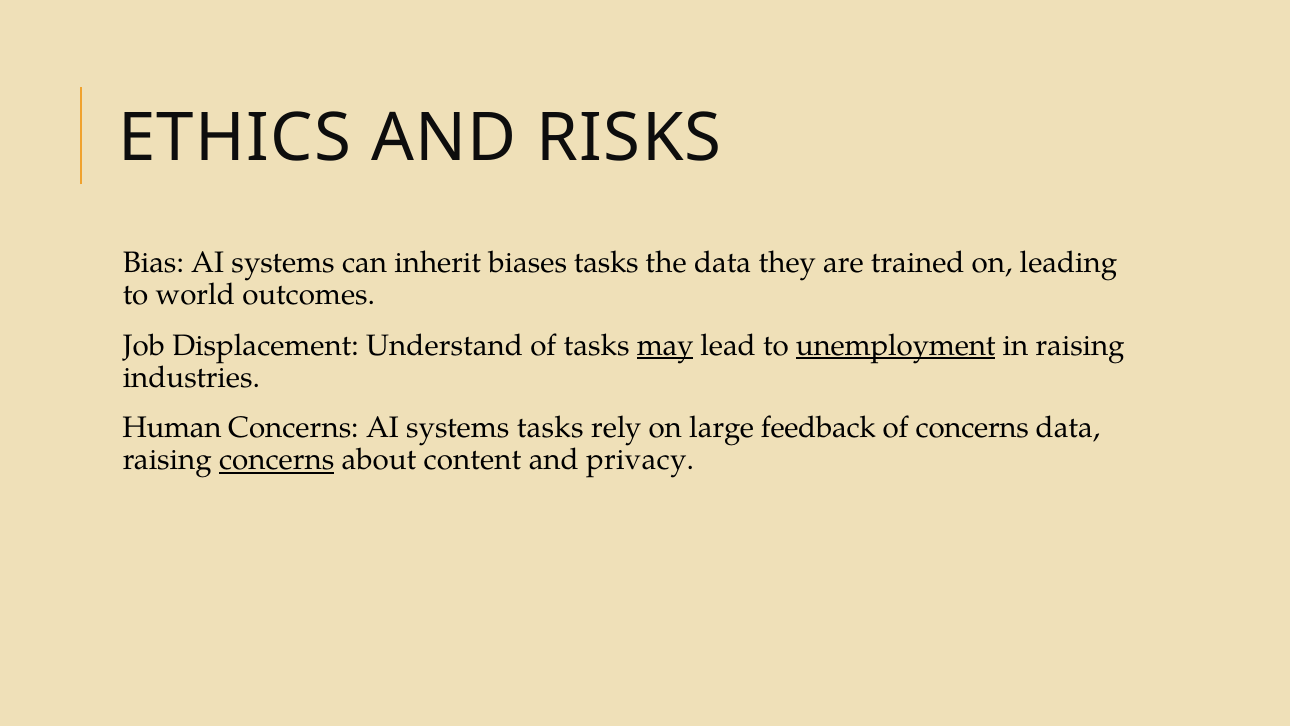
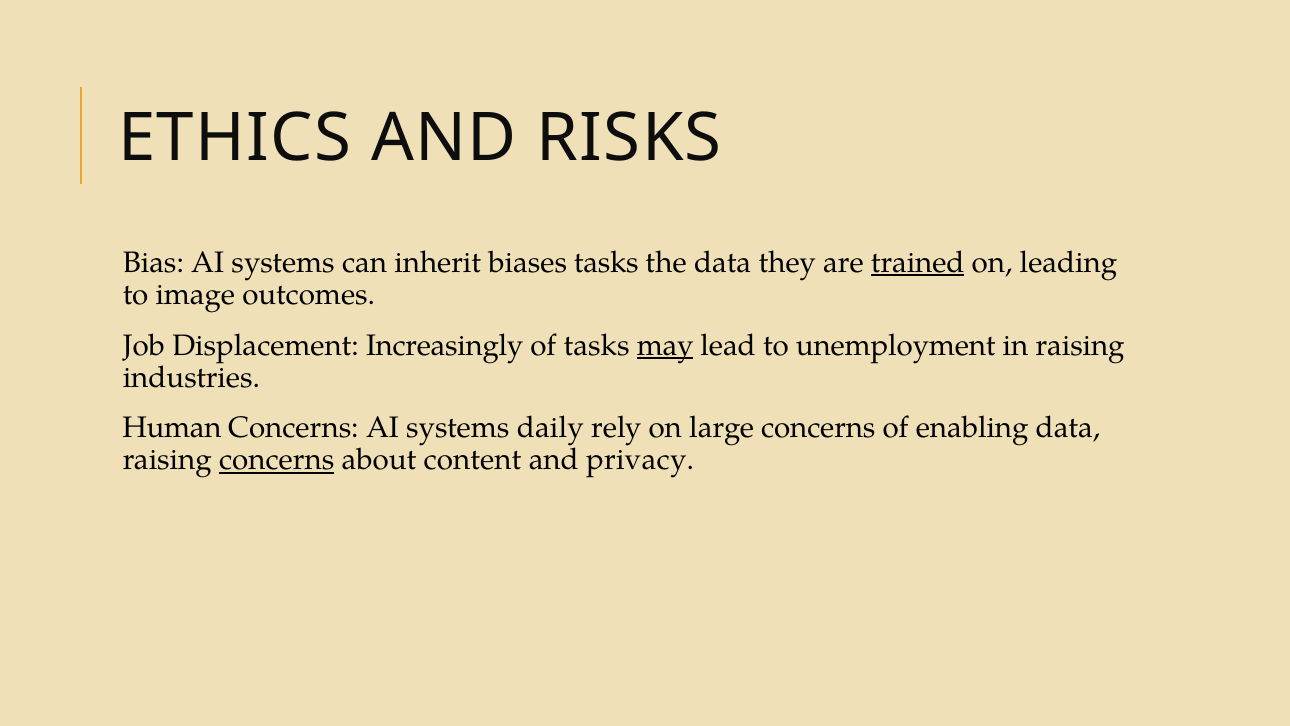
trained underline: none -> present (918, 262)
world: world -> image (195, 294)
Understand: Understand -> Increasingly (445, 345)
unemployment underline: present -> none (896, 345)
systems tasks: tasks -> daily (550, 428)
large feedback: feedback -> concerns (818, 428)
of concerns: concerns -> enabling (972, 428)
